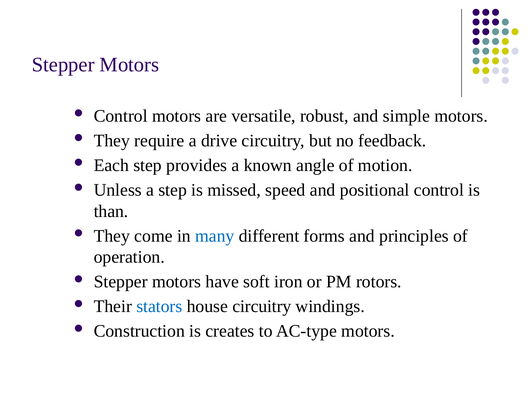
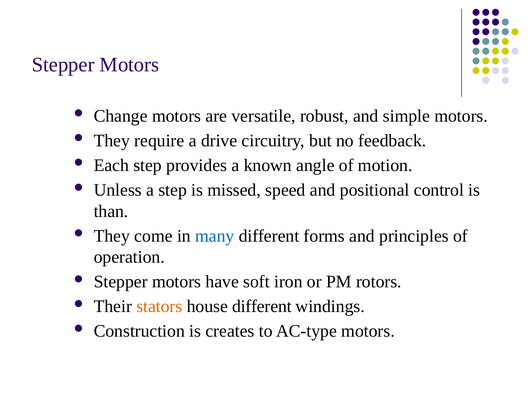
Control: Control -> Change (121, 116)
stators colour: blue -> orange (159, 307)
house circuitry: circuitry -> different (262, 307)
